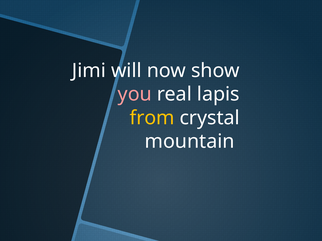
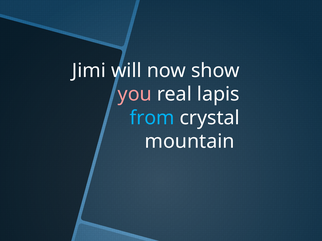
from colour: yellow -> light blue (152, 118)
